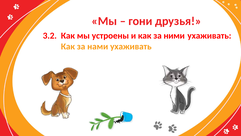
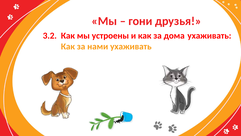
ними: ними -> дома (174, 36)
